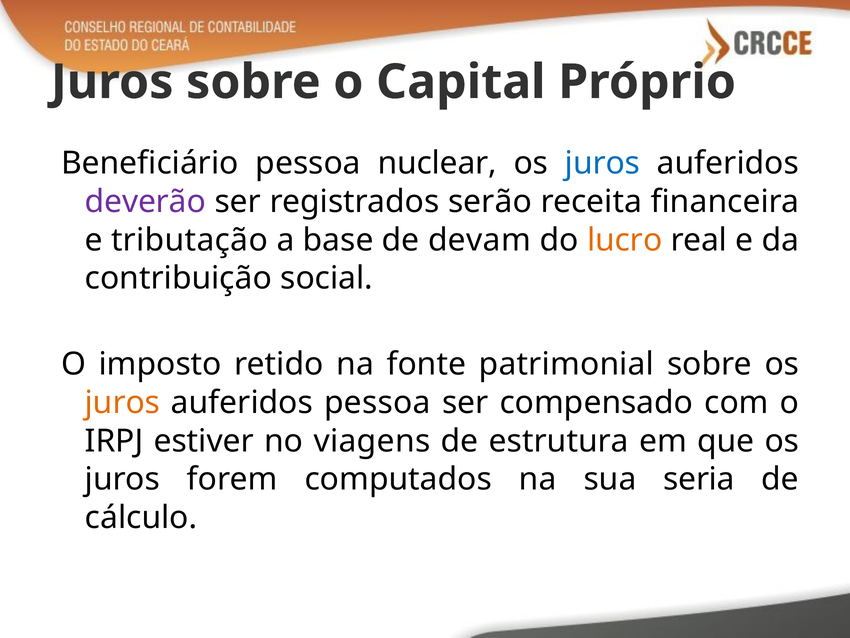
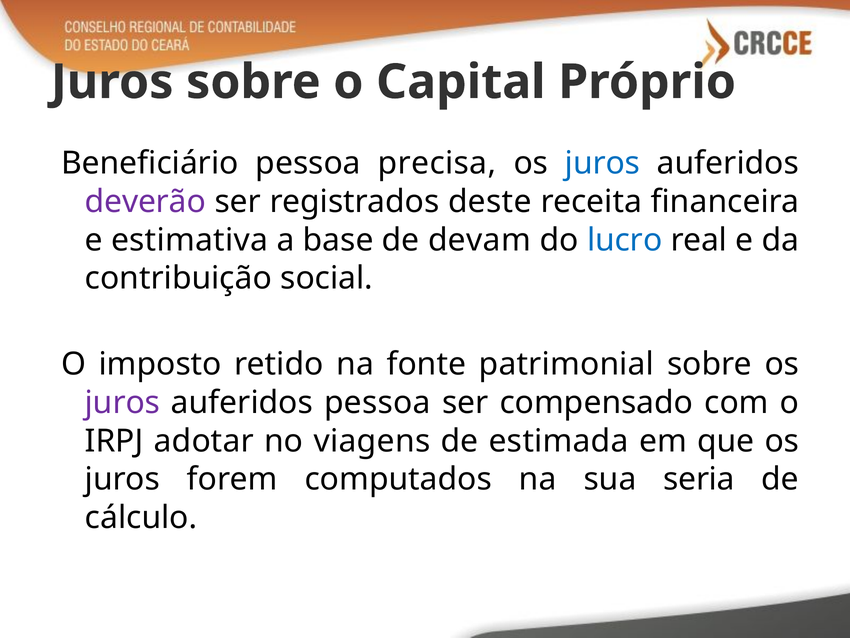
nuclear: nuclear -> precisa (437, 163)
serão: serão -> deste (490, 202)
tributação: tributação -> estimativa (190, 240)
lucro colour: orange -> blue (625, 240)
juros colour: orange -> purple (122, 402)
estiver: estiver -> adotar (204, 441)
estrutura: estrutura -> estimada (559, 441)
